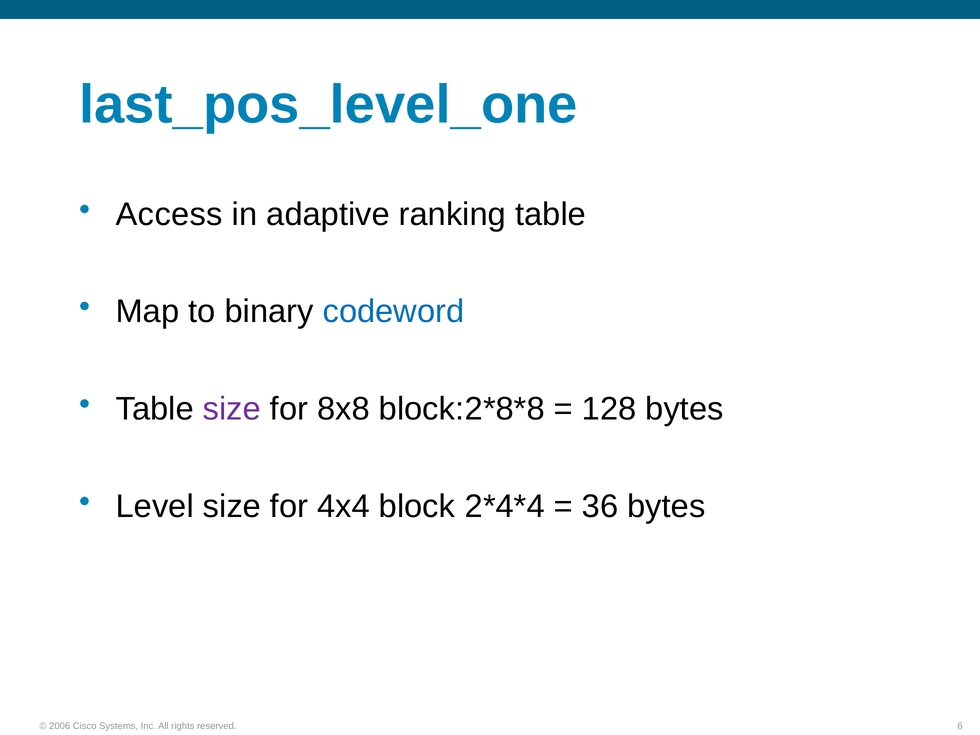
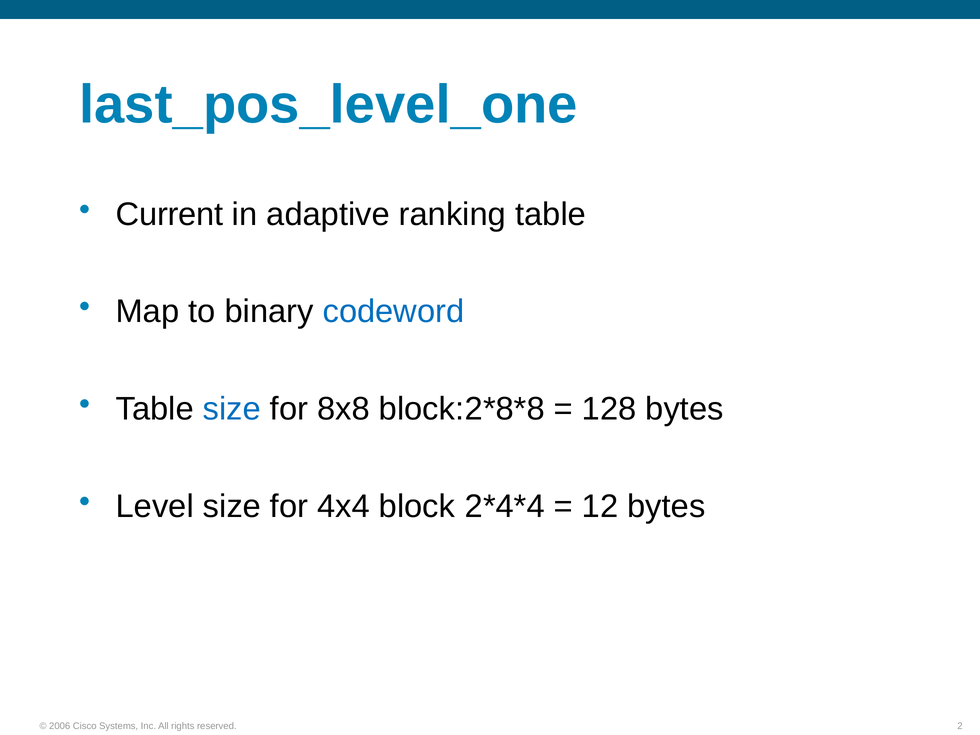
Access: Access -> Current (169, 214)
size colour: purple -> blue (232, 409)
36: 36 -> 12 (600, 506)
6: 6 -> 2 (960, 726)
